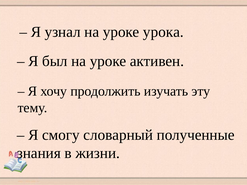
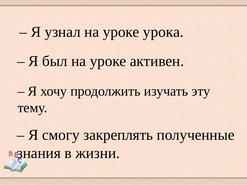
словарный: словарный -> закреплять (118, 135)
